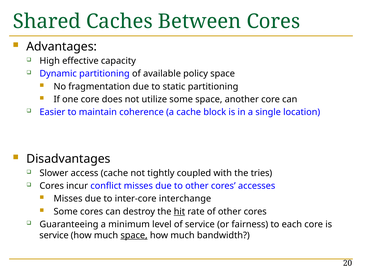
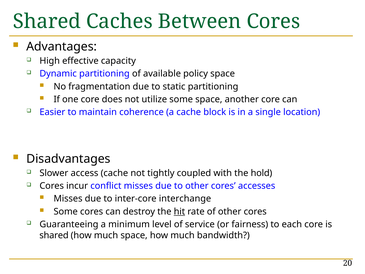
tries: tries -> hold (261, 173)
service: service -> shared (54, 235)
space underline: present -> none (134, 235)
